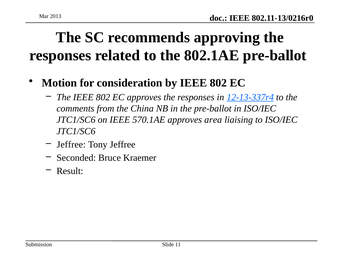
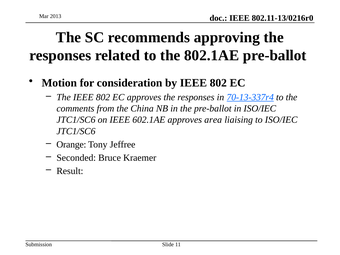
12-13-337r4: 12-13-337r4 -> 70-13-337r4 (250, 97)
570.1AE: 570.1AE -> 602.1AE (149, 120)
Jeffree: Jeffree -> Orange (71, 144)
